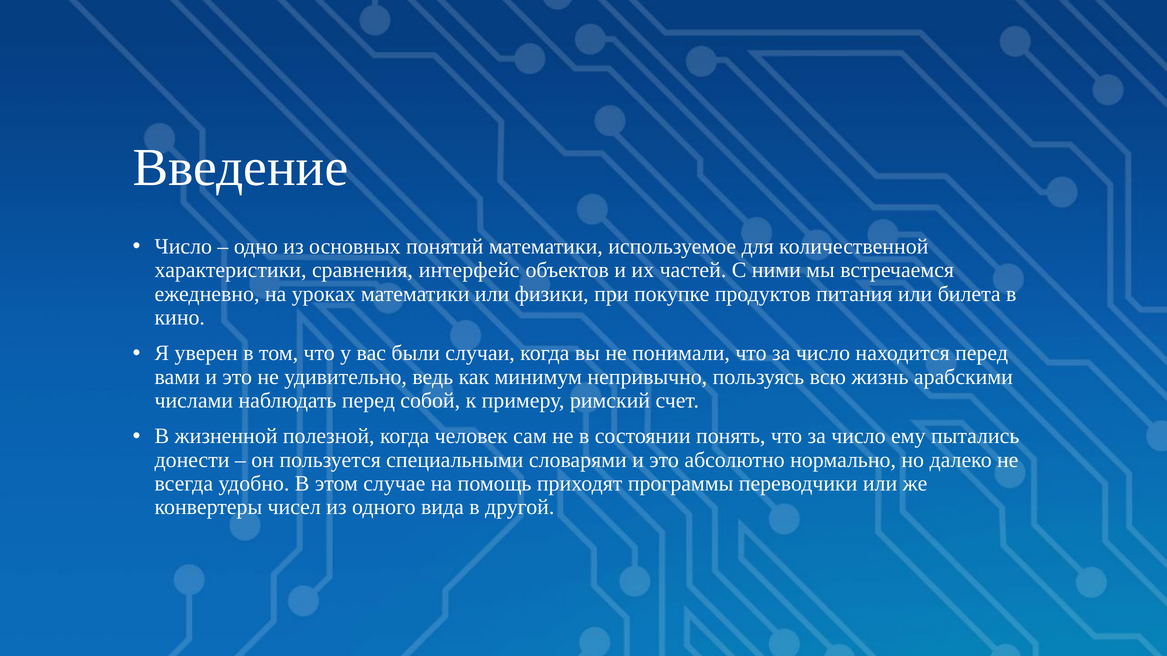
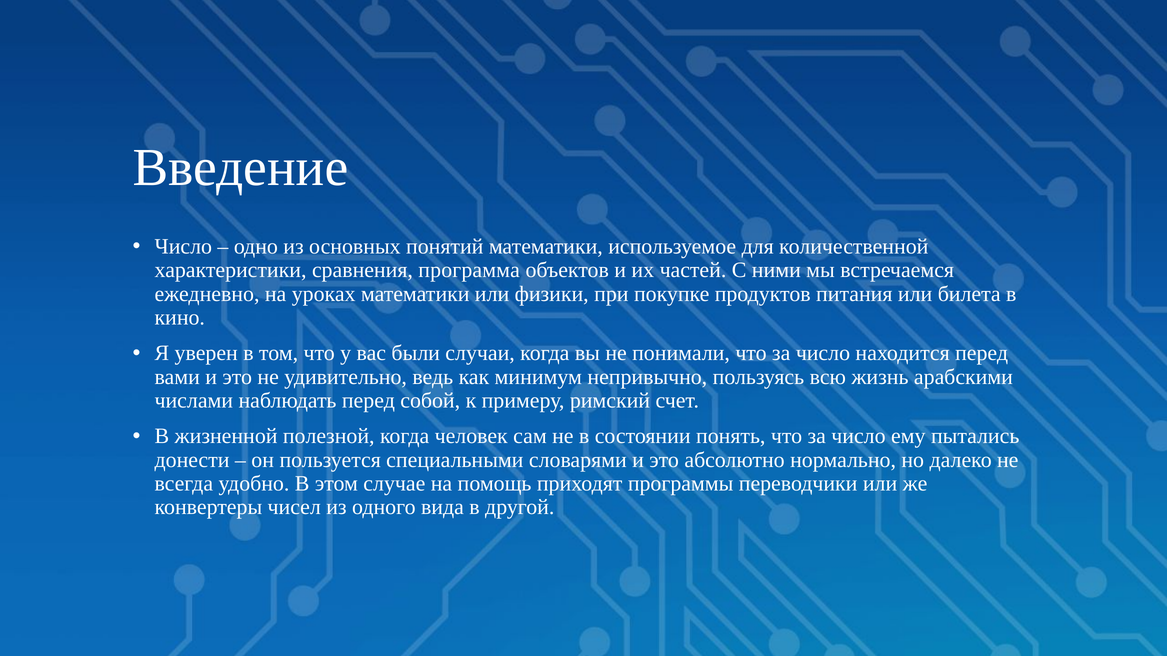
интерфейс: интерфейс -> программа (469, 270)
